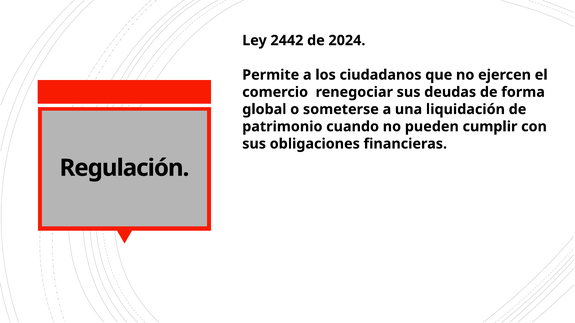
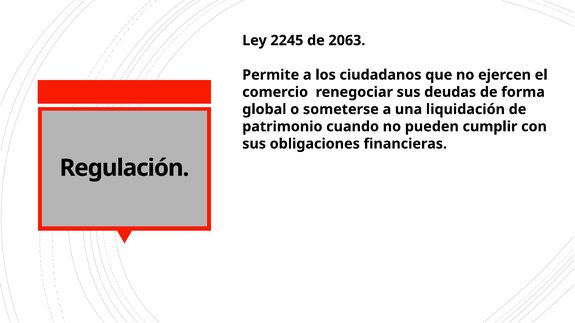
2442: 2442 -> 2245 (287, 40)
2024: 2024 -> 2063 (347, 40)
